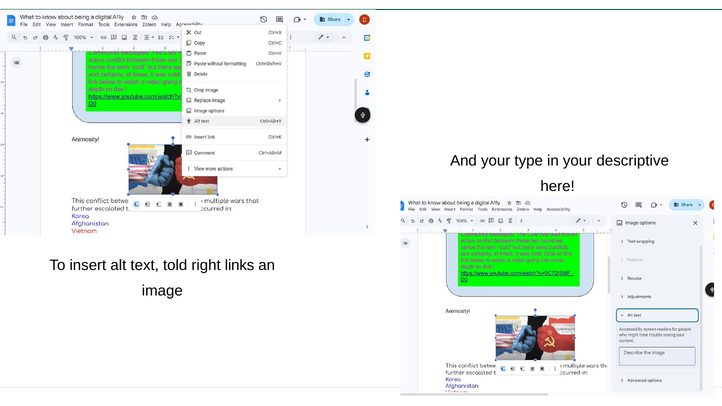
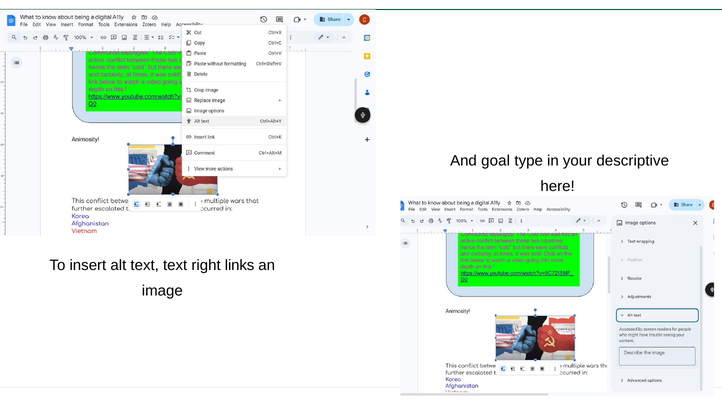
And your: your -> goal (496, 161)
text told: told -> text (175, 266)
